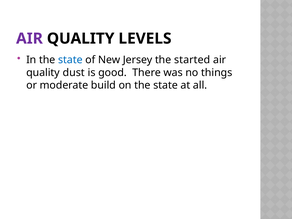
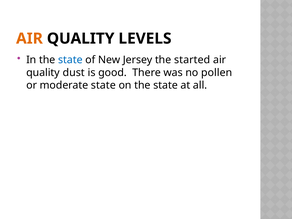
AIR colour: purple -> orange (29, 39)
things: things -> pollen (217, 73)
moderate build: build -> state (103, 85)
